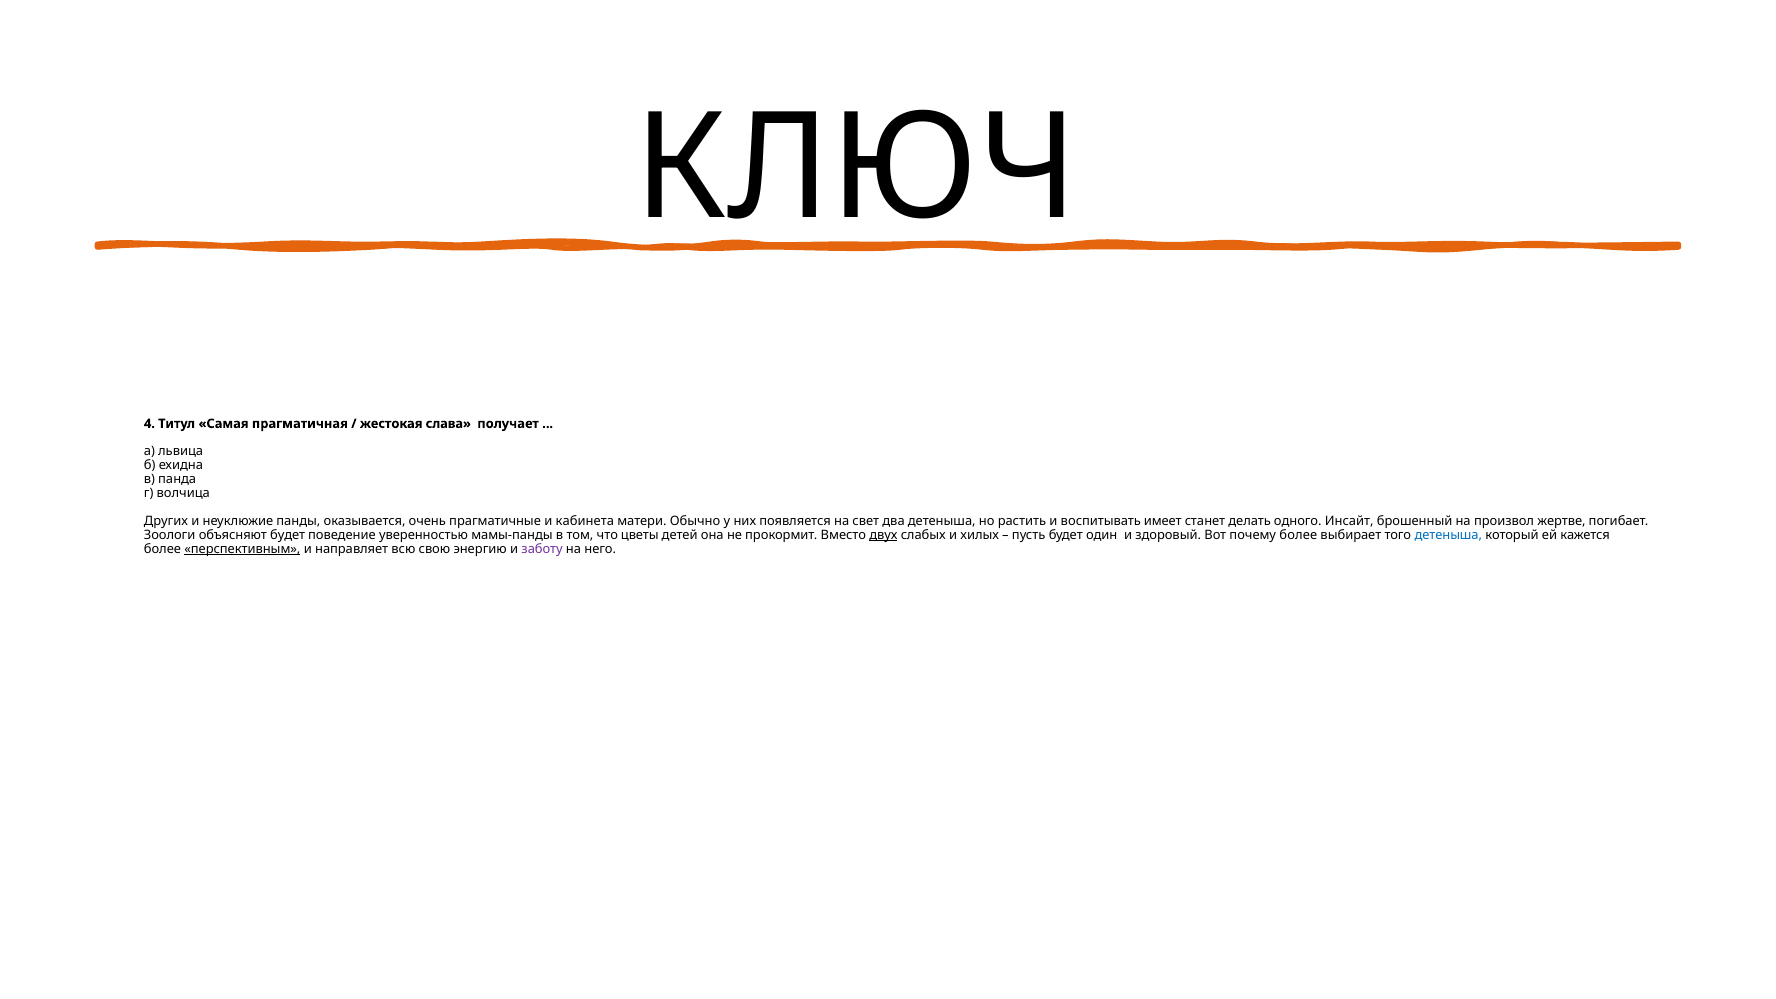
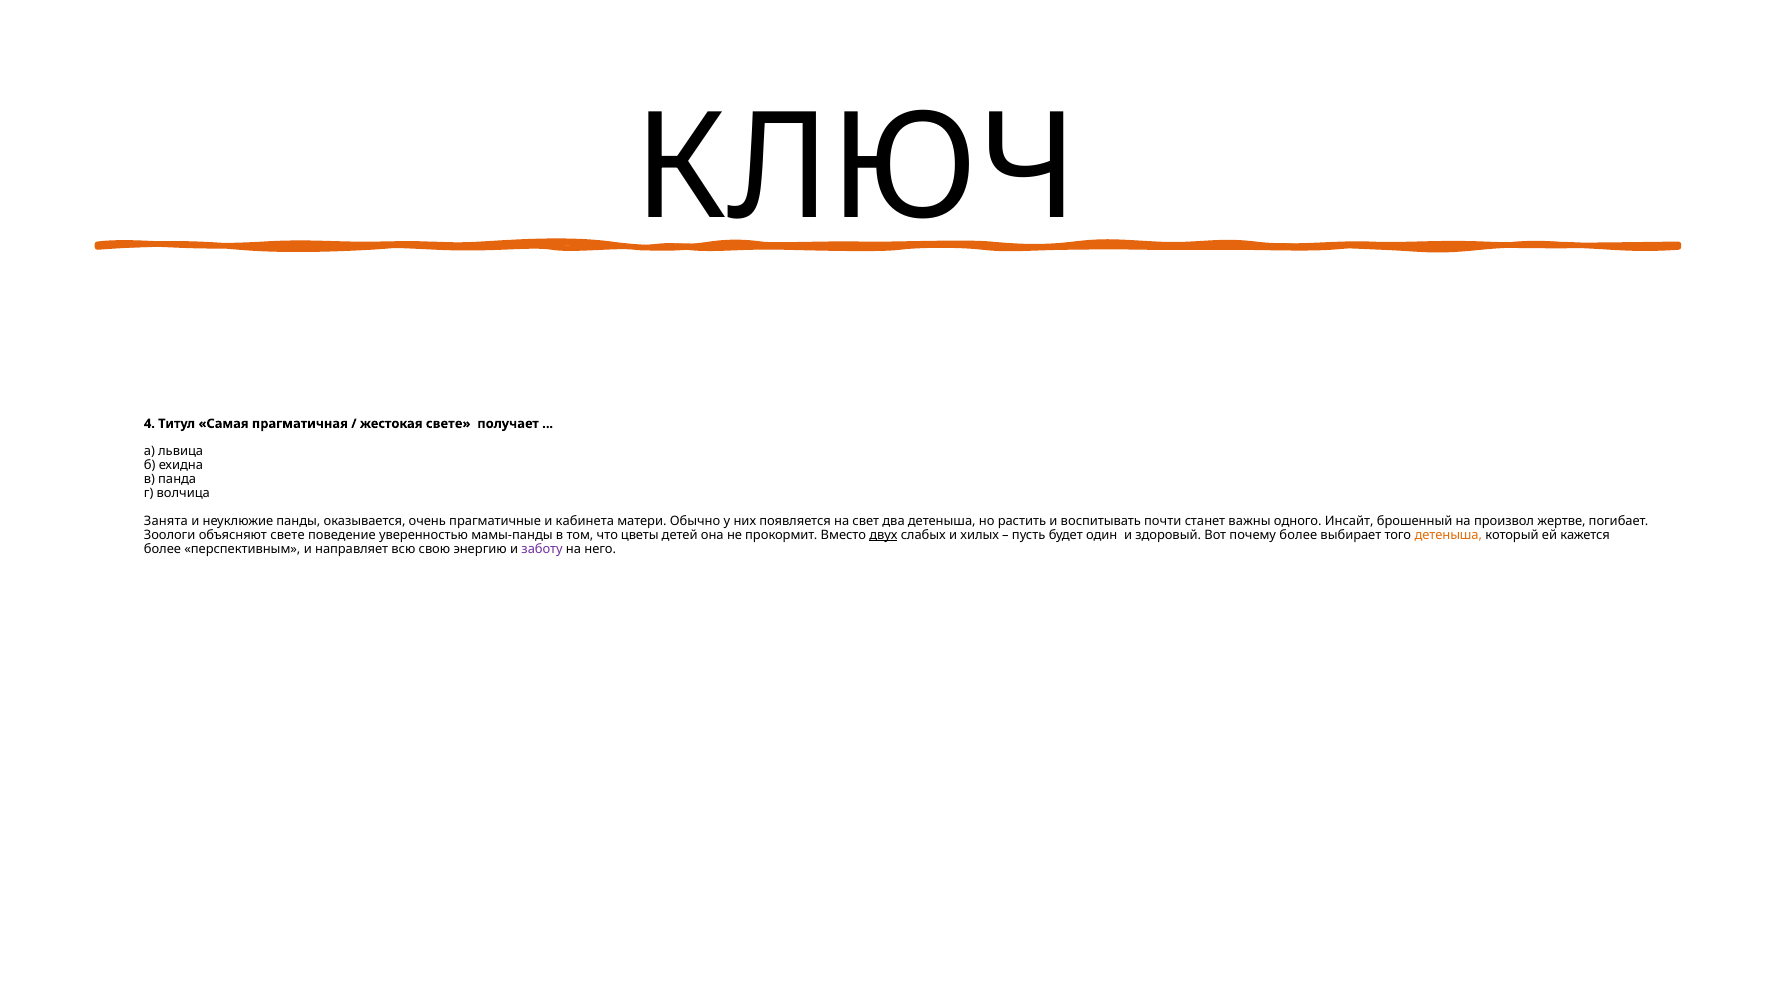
жестокая слава: слава -> свете (448, 424)
Других: Других -> Занята (166, 521)
имеет: имеет -> почти (1163, 521)
делать: делать -> важны (1250, 521)
объясняют будет: будет -> свете (288, 535)
детеныша colour: blue -> orange (1448, 535)
перспективным underline: present -> none (242, 549)
